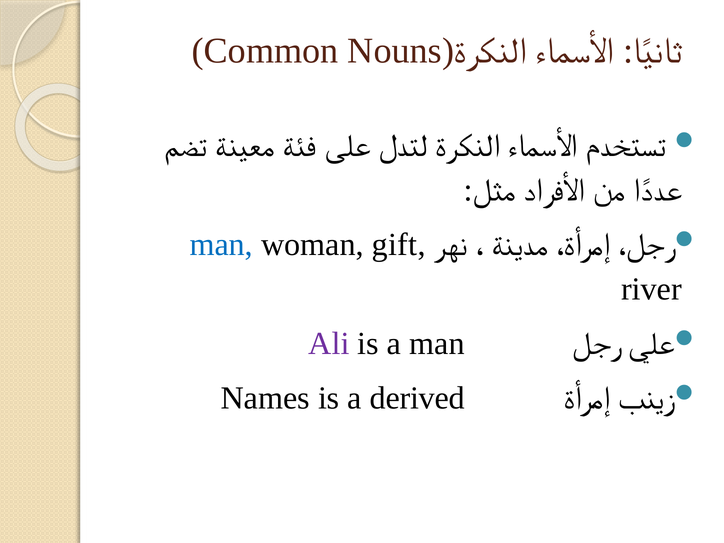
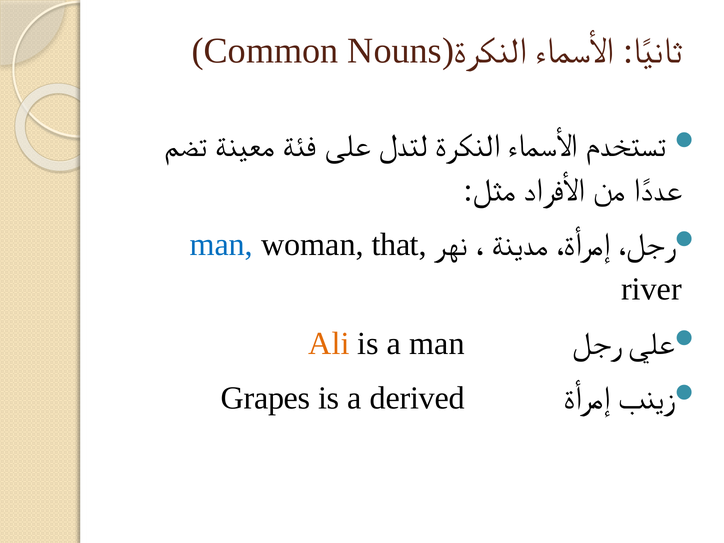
gift: gift -> that (399, 245)
Ali colour: purple -> orange (329, 343)
Names: Names -> Grapes (265, 398)
